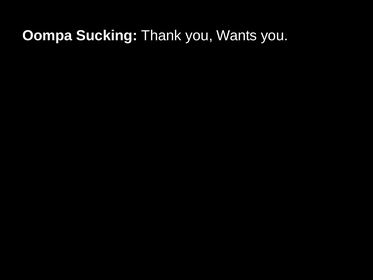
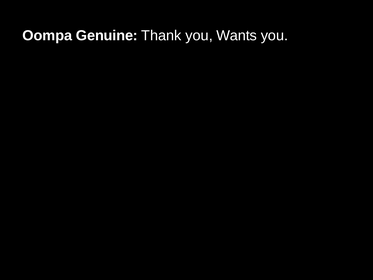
Sucking: Sucking -> Genuine (107, 36)
